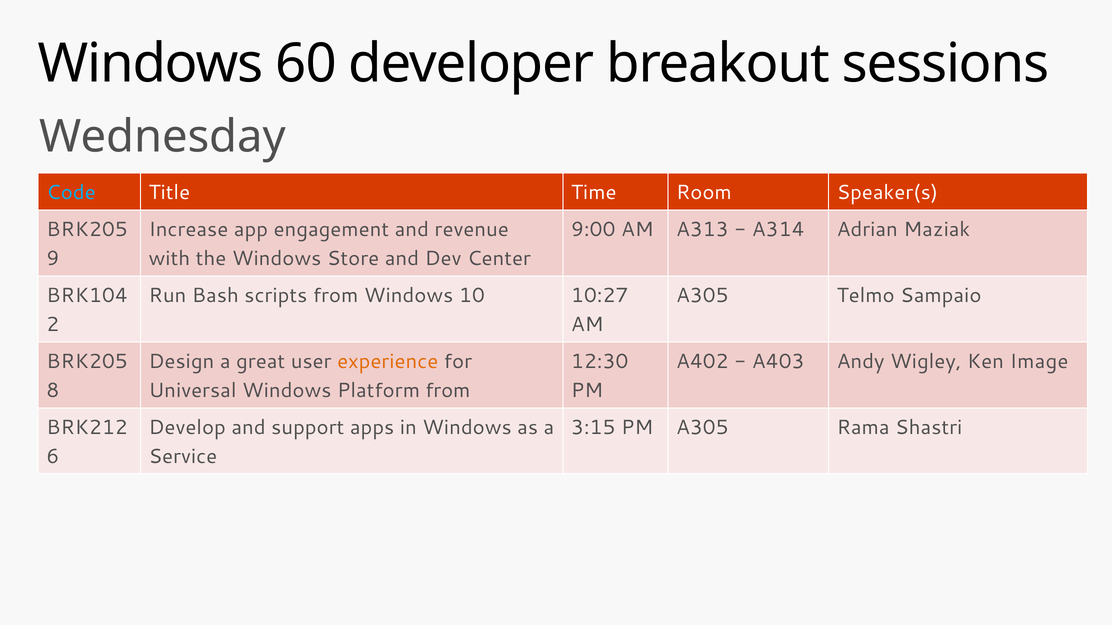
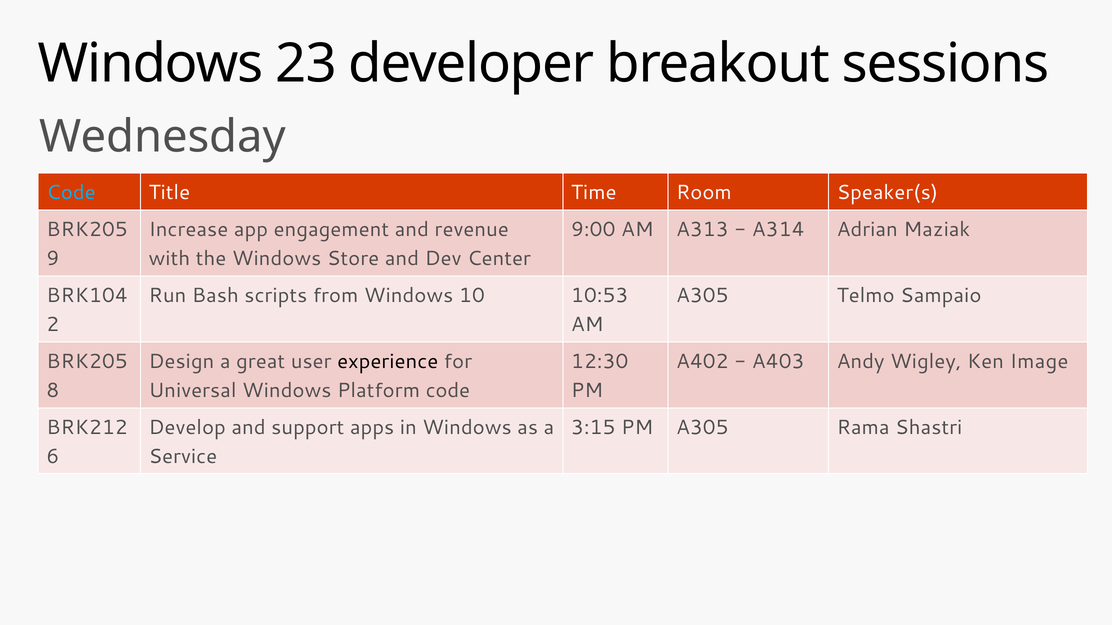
60: 60 -> 23 (306, 64)
10:27: 10:27 -> 10:53 (600, 296)
experience colour: orange -> black (388, 362)
Platform from: from -> code (448, 391)
